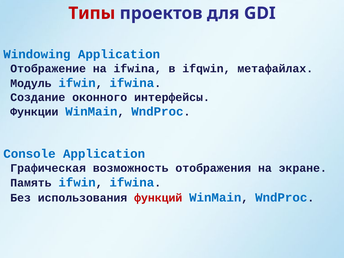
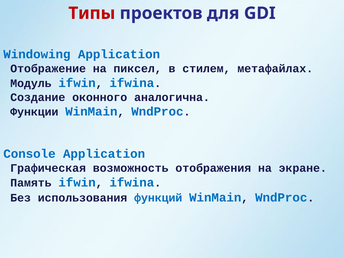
на ifwina: ifwina -> пиксел (138, 69)
ifqwin: ifqwin -> стилем (206, 69)
интерфейсы: интерфейсы -> аналогична (172, 97)
функций colour: red -> blue (158, 198)
